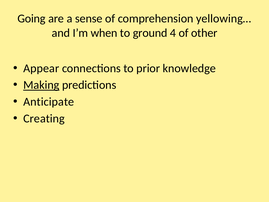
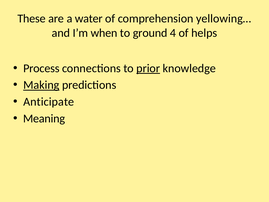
Going: Going -> These (32, 19)
sense: sense -> water (89, 19)
other: other -> helps (204, 33)
Appear: Appear -> Process (41, 68)
prior underline: none -> present (148, 68)
Creating: Creating -> Meaning (44, 118)
